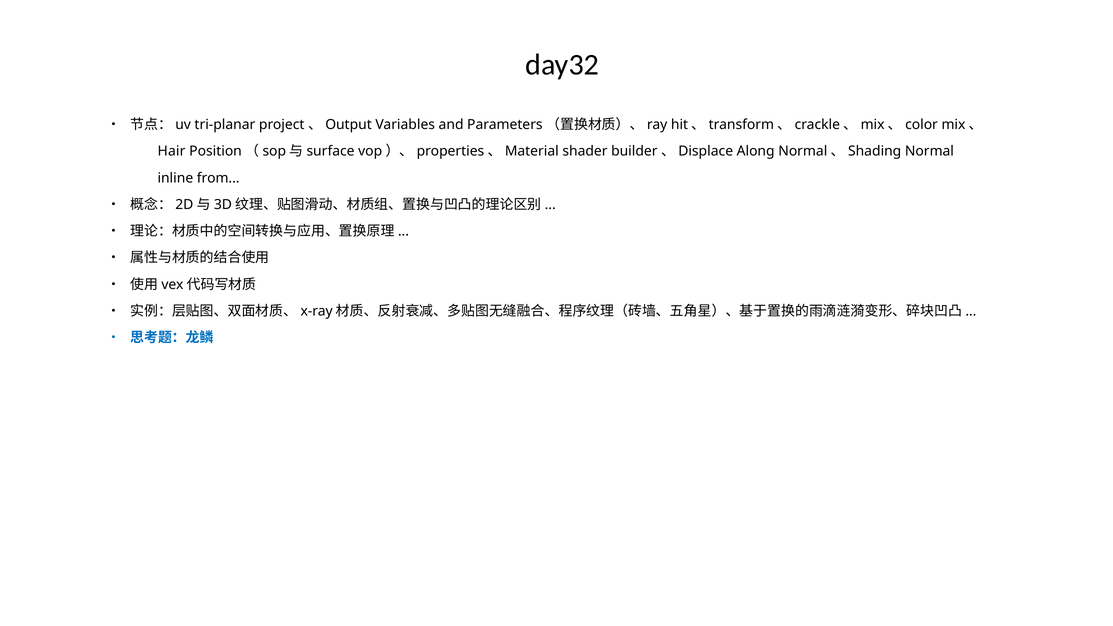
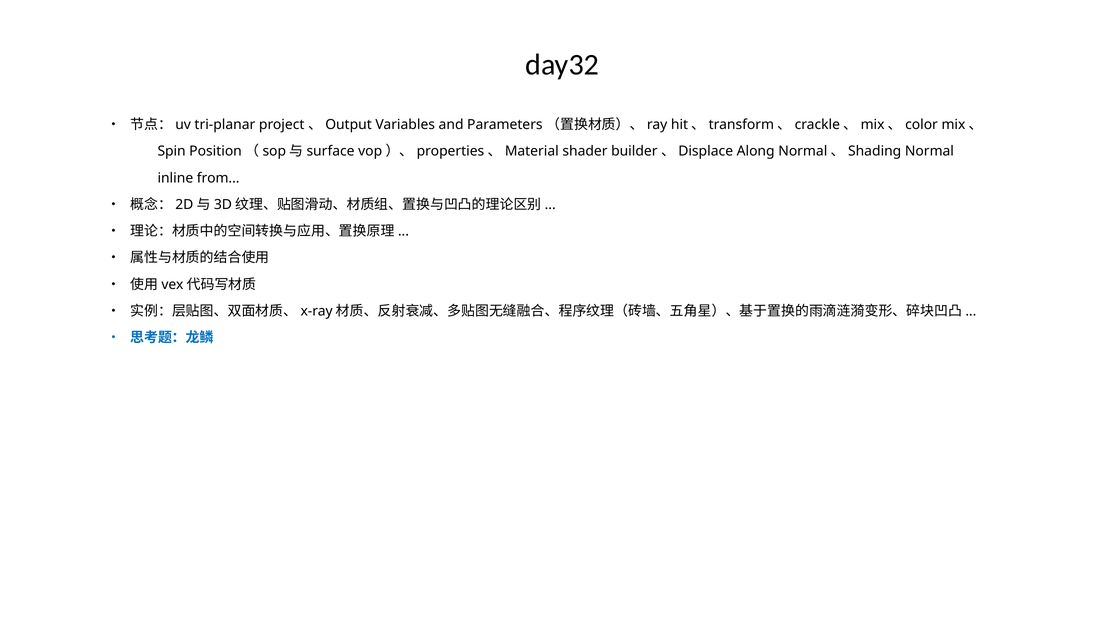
Hair: Hair -> Spin (172, 151)
